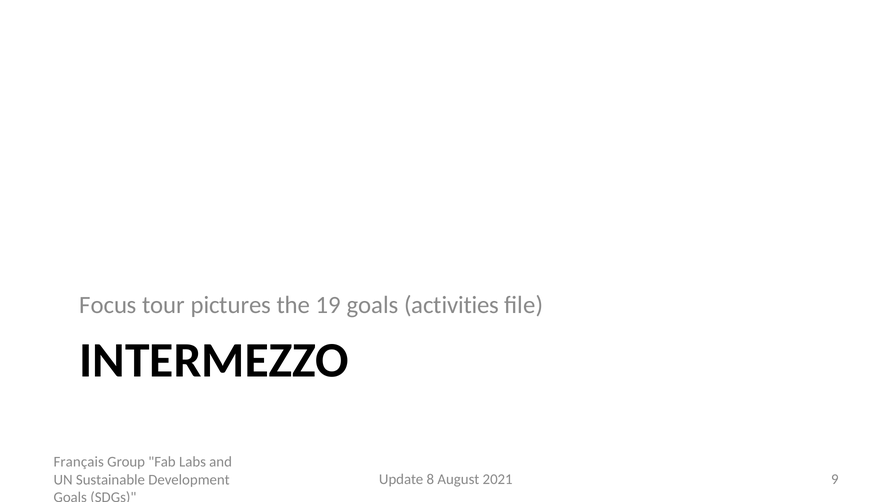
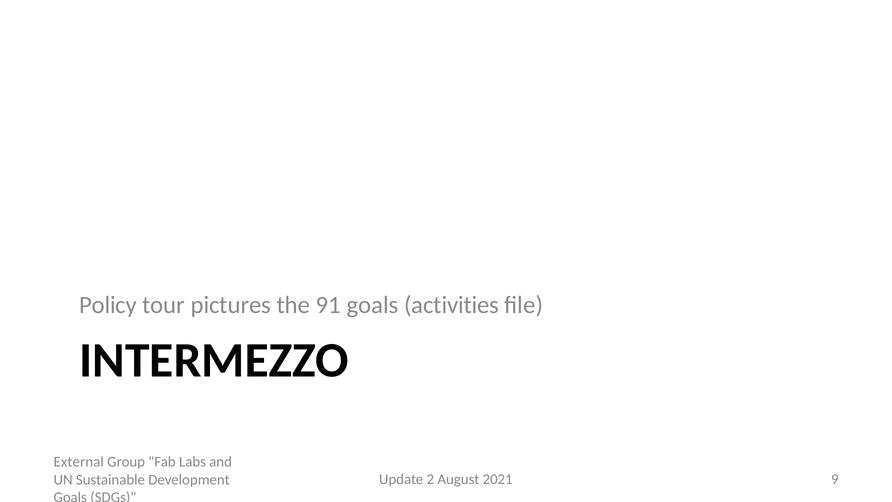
Focus: Focus -> Policy (108, 305)
19: 19 -> 91 (328, 305)
Français: Français -> External (79, 462)
8: 8 -> 2 (430, 479)
